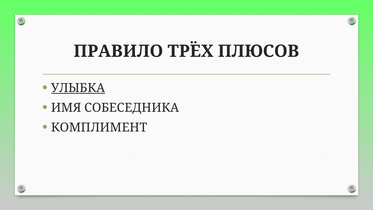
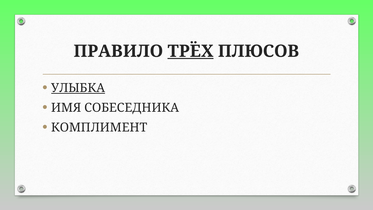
ТРЁХ underline: none -> present (190, 51)
